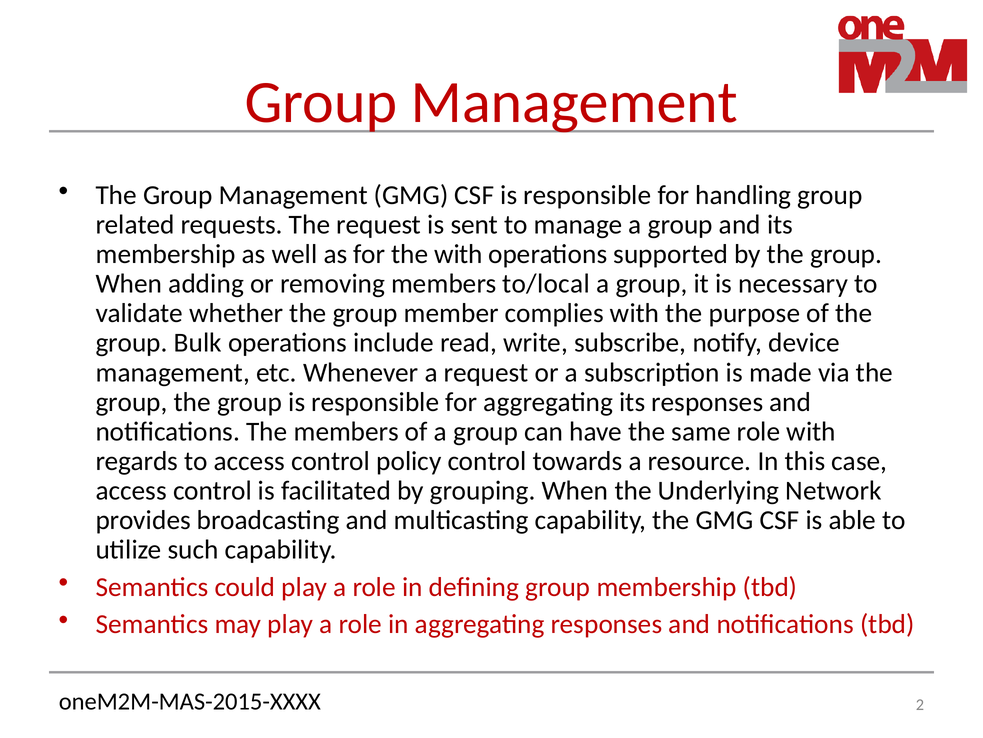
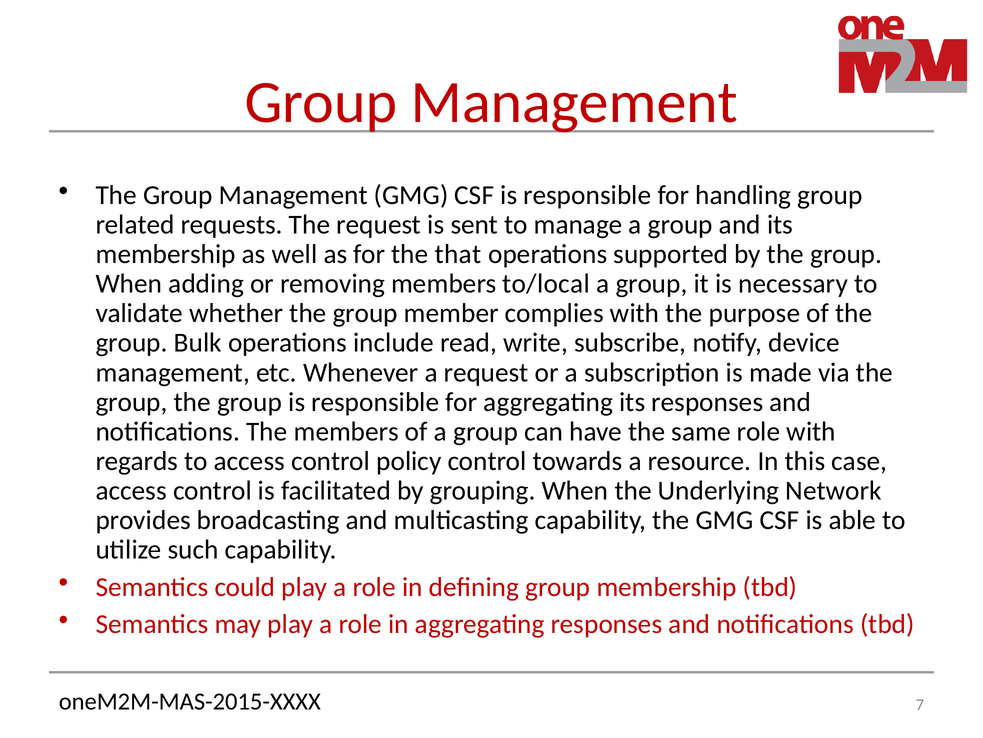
the with: with -> that (458, 254)
2: 2 -> 7 (920, 704)
